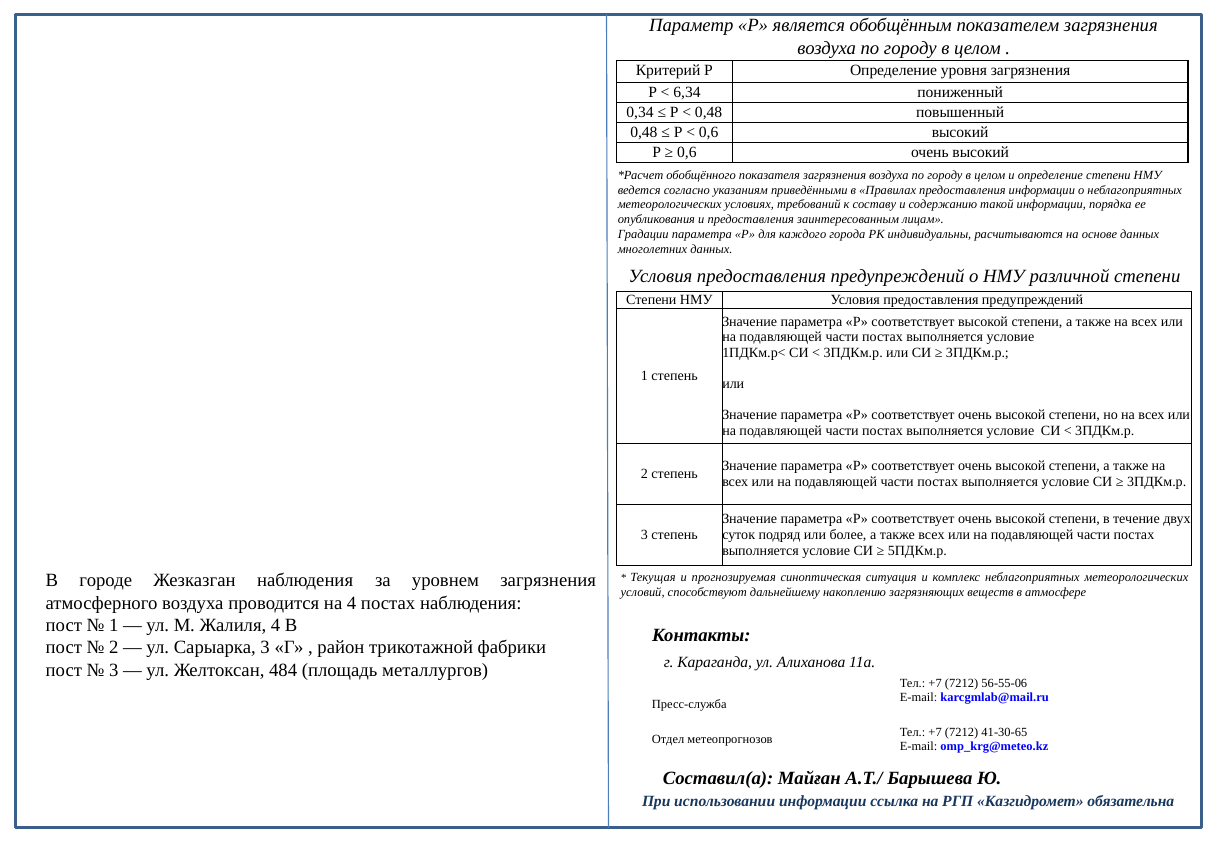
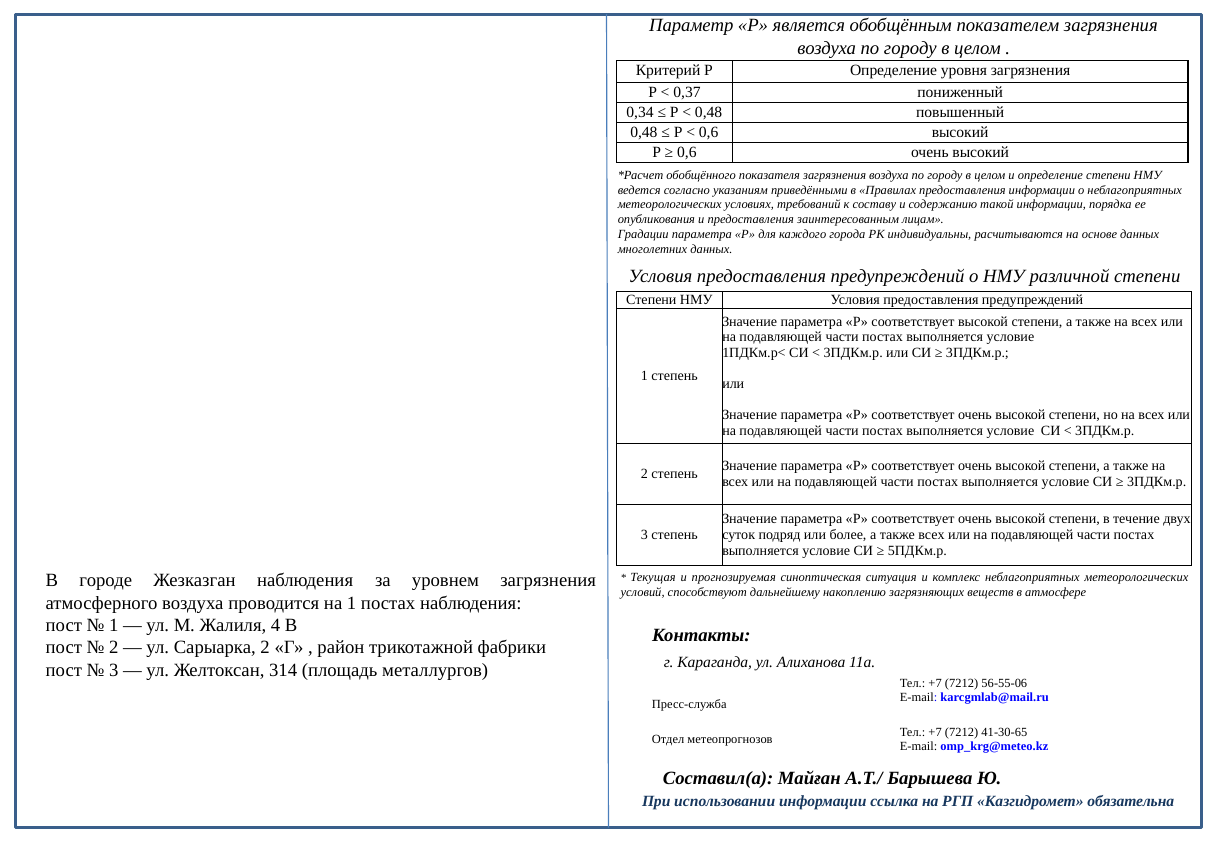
6,34: 6,34 -> 0,37 (687, 92)
на 4: 4 -> 1 (352, 603)
Сарыарка 3: 3 -> 2 (265, 648)
484: 484 -> 314 (283, 671)
